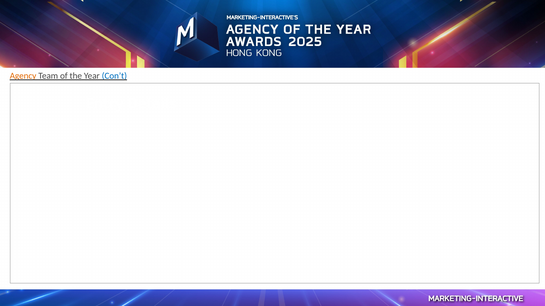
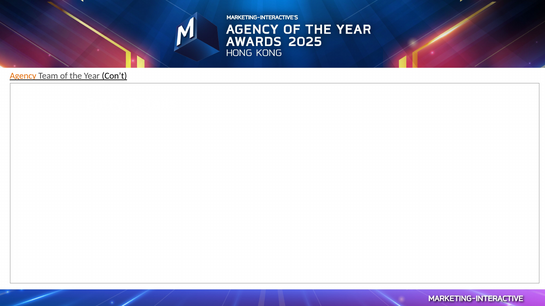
Con’t colour: blue -> black (114, 76)
